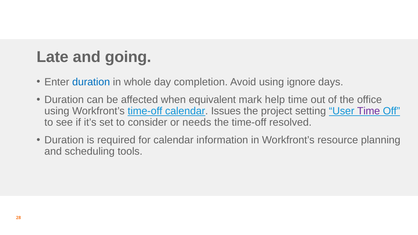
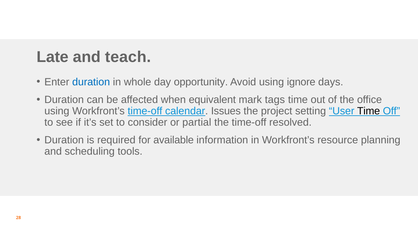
going: going -> teach (128, 57)
completion: completion -> opportunity (201, 82)
help: help -> tags (275, 100)
Time colour: purple -> black (369, 111)
needs: needs -> partial (197, 122)
for calendar: calendar -> available (174, 140)
